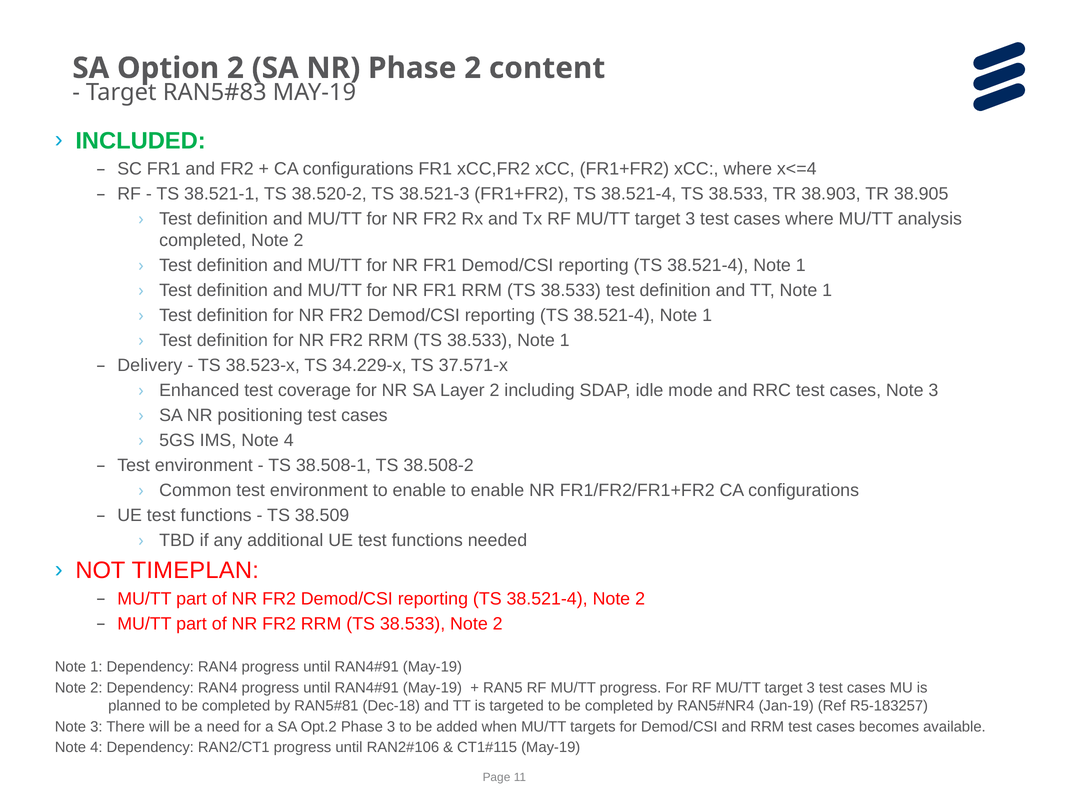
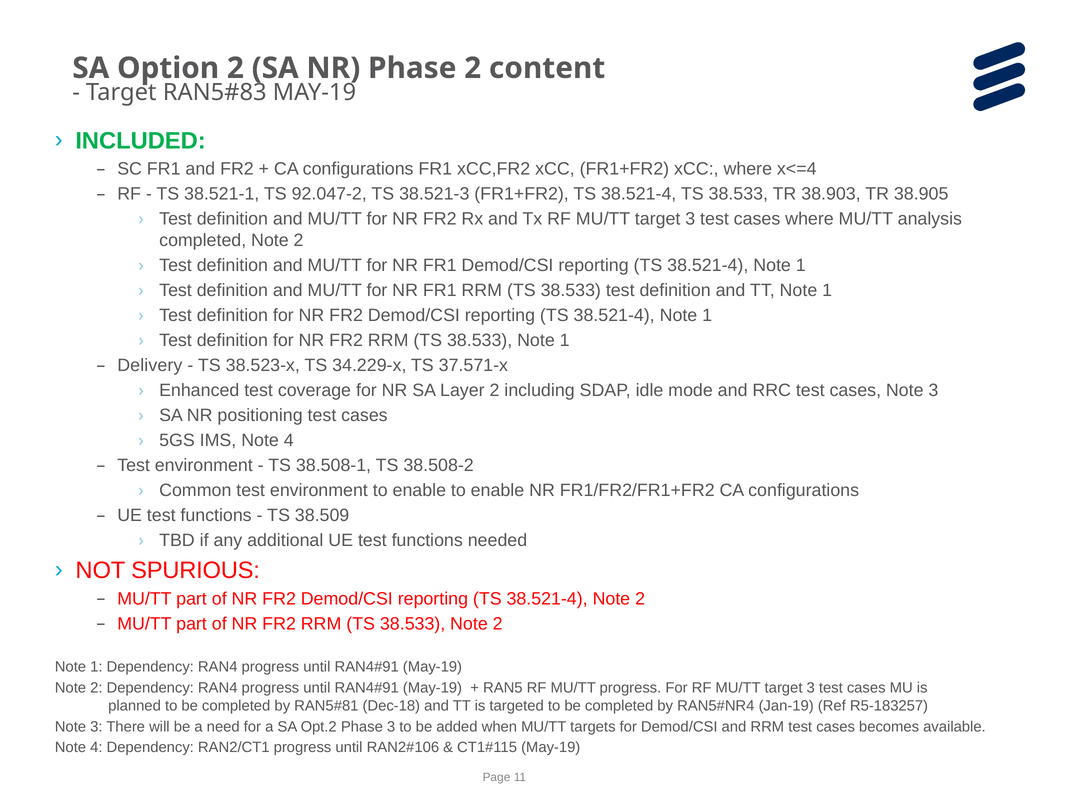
38.520-2: 38.520-2 -> 92.047-2 (329, 194)
TIMEPLAN: TIMEPLAN -> SPURIOUS (196, 570)
